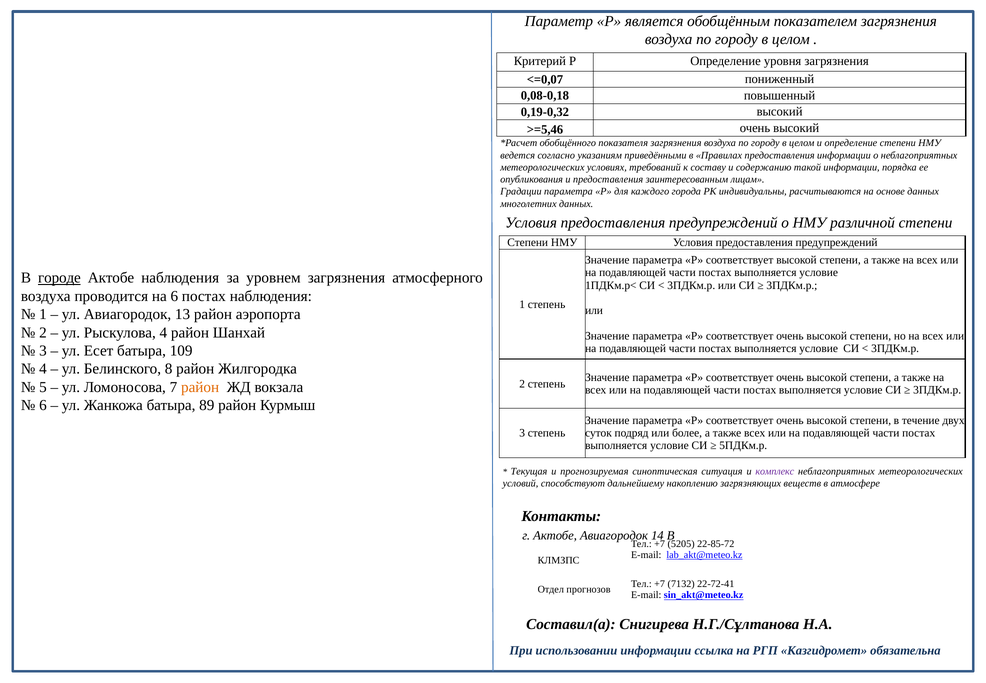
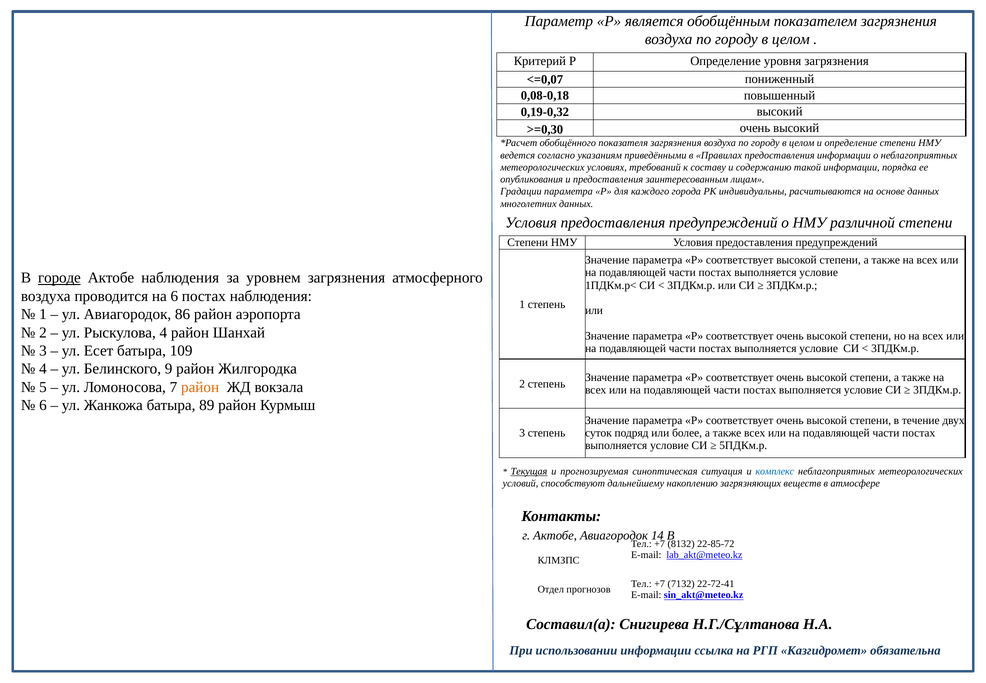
>=5,46: >=5,46 -> >=0,30 (545, 129)
13: 13 -> 86 (183, 314)
8: 8 -> 9 (169, 369)
Текущая underline: none -> present (529, 471)
комплекс colour: purple -> blue (775, 471)
5205: 5205 -> 8132 (681, 543)
